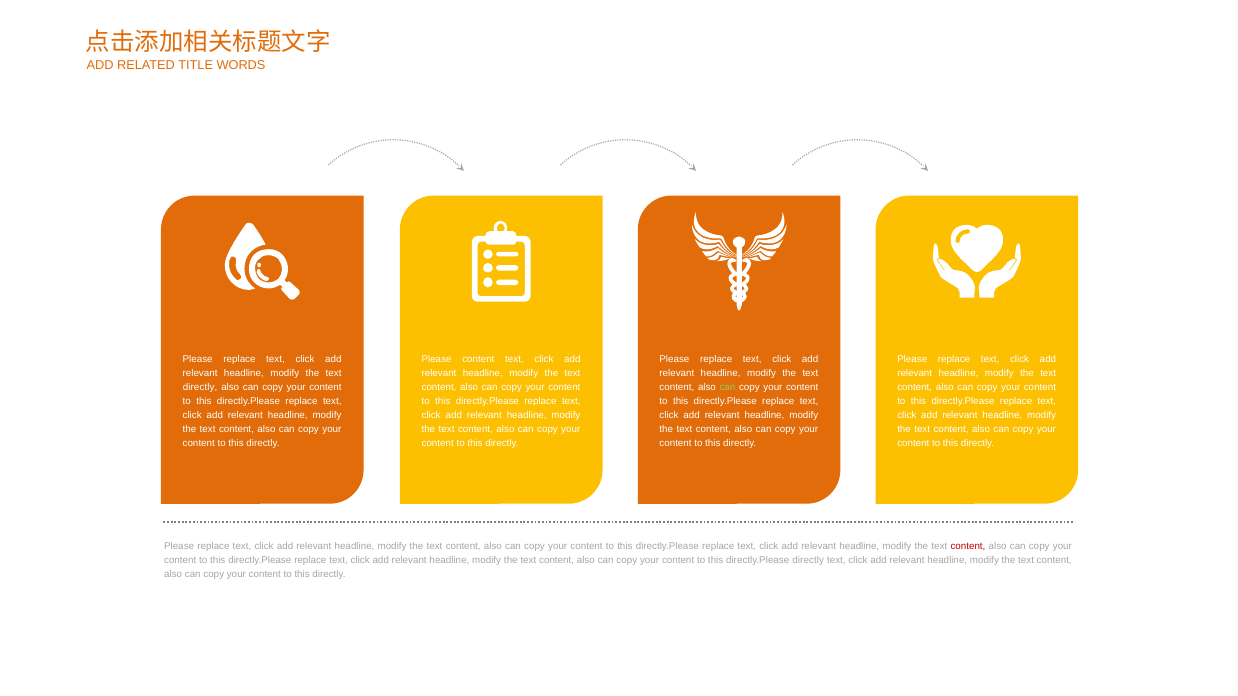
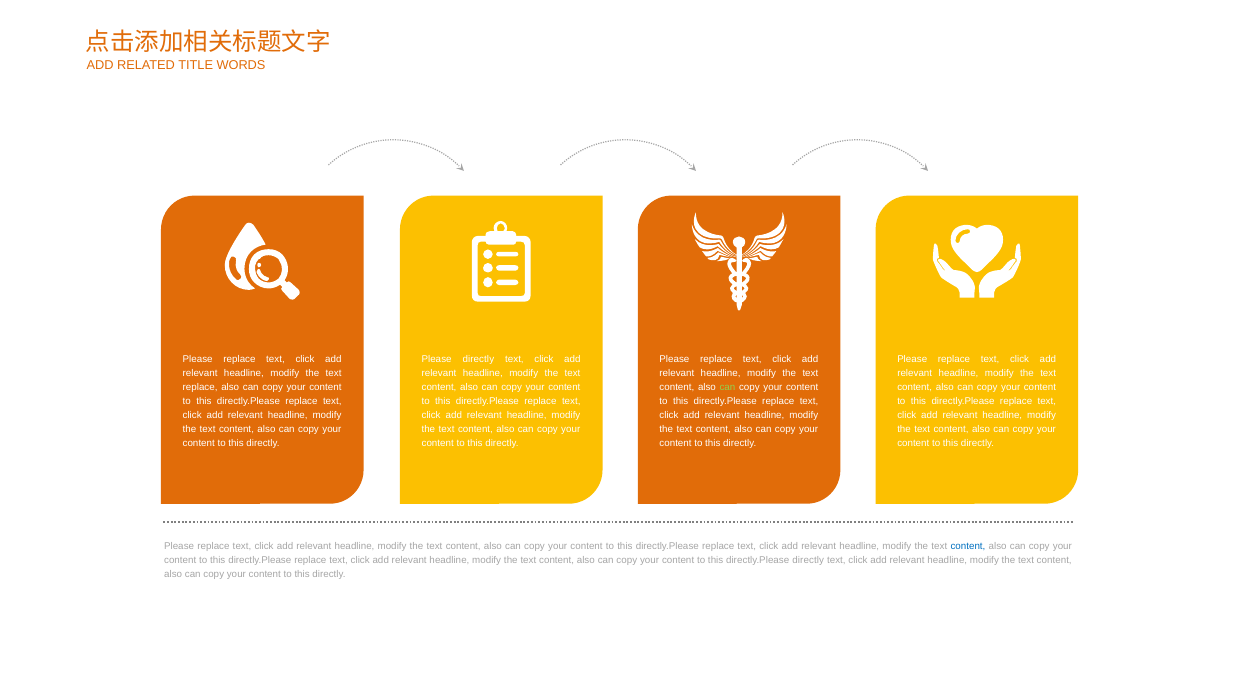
Please content: content -> directly (478, 359)
directly: directly -> replace (200, 387)
content colour: red -> blue (968, 547)
